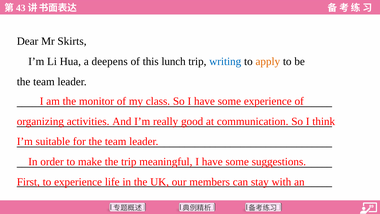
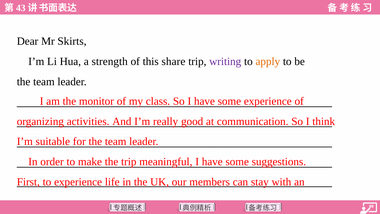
deepens: deepens -> strength (110, 61)
lunch: lunch -> share (173, 61)
writing colour: blue -> purple (225, 61)
